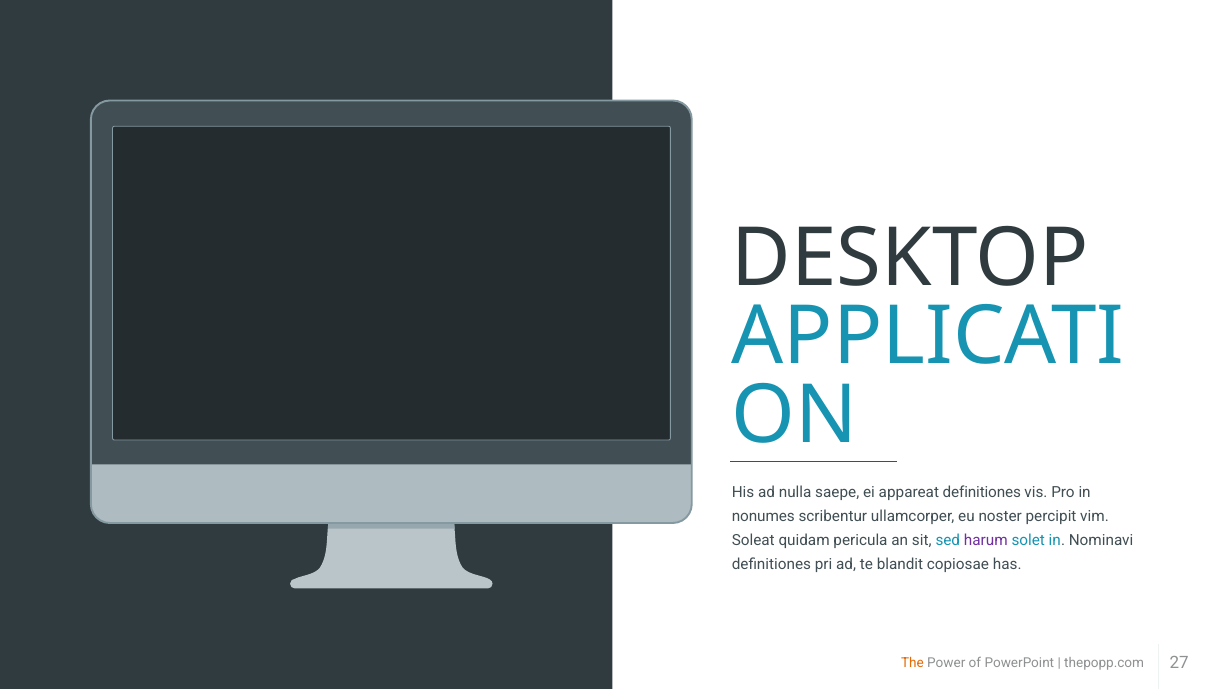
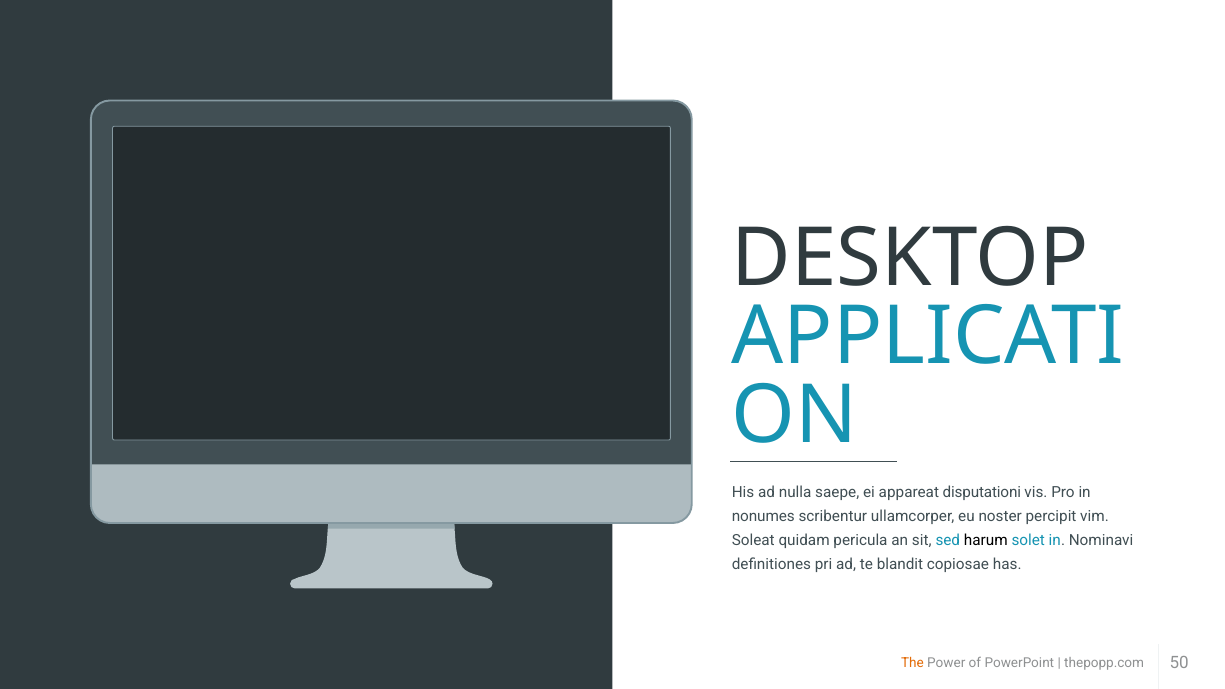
appareat definitiones: definitiones -> disputationi (982, 492)
harum colour: purple -> black (986, 540)
27: 27 -> 50 (1179, 663)
